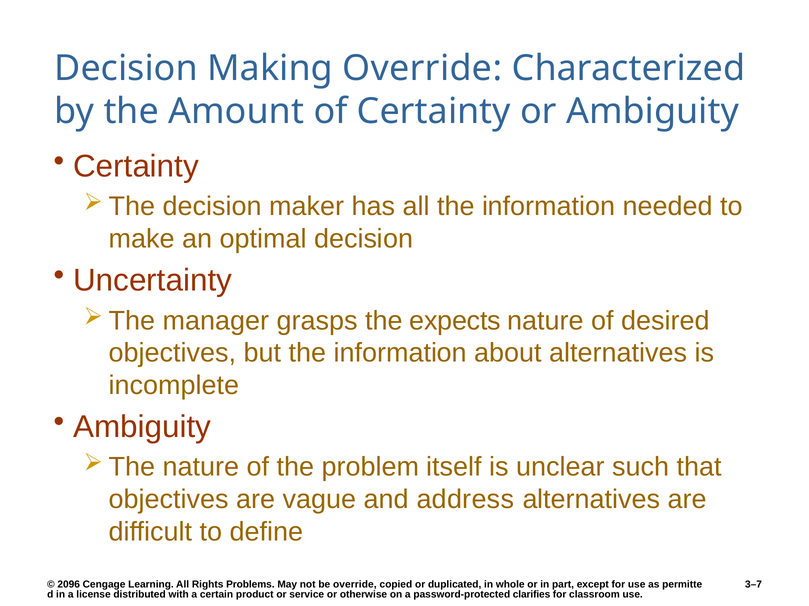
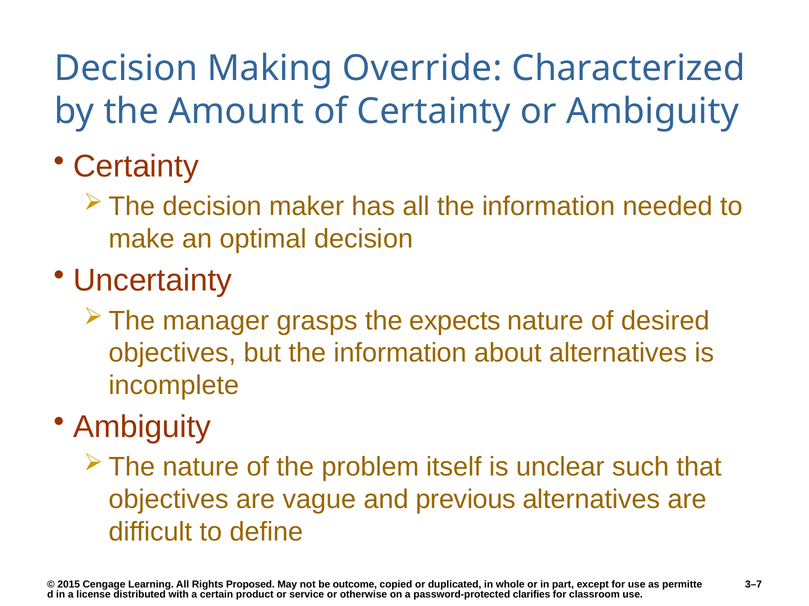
address: address -> previous (466, 500)
2096: 2096 -> 2015 (69, 585)
Problems: Problems -> Proposed (250, 585)
be override: override -> outcome (355, 585)
